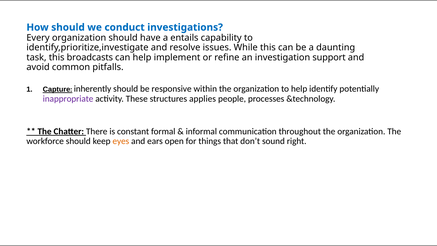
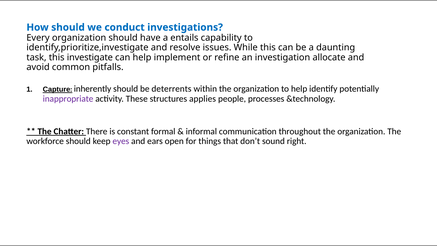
broadcasts: broadcasts -> investigate (90, 57)
support: support -> allocate (329, 57)
responsive: responsive -> deterrents (172, 89)
eyes colour: orange -> purple (121, 141)
